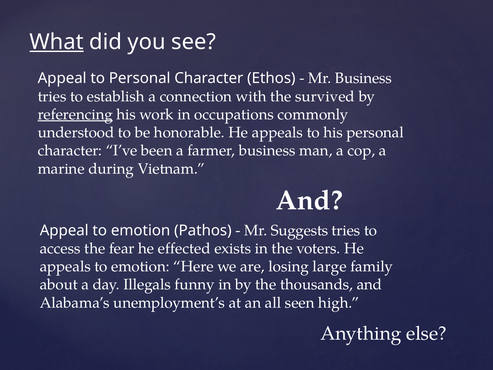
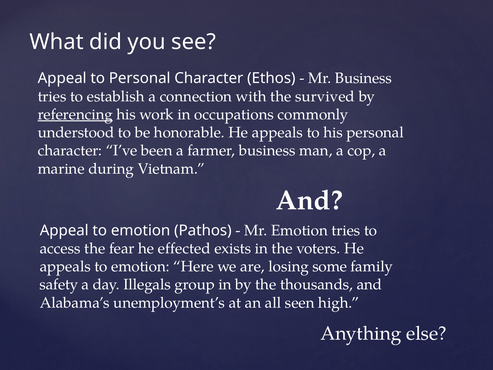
What underline: present -> none (57, 42)
Mr Suggests: Suggests -> Emotion (299, 230)
large: large -> some (330, 266)
about: about -> safety (59, 284)
funny: funny -> group (195, 284)
